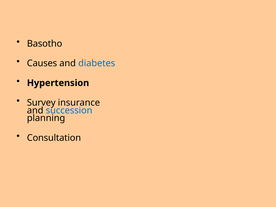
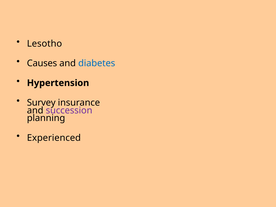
Basotho: Basotho -> Lesotho (44, 44)
succession colour: blue -> purple (69, 110)
Consultation: Consultation -> Experienced (54, 138)
